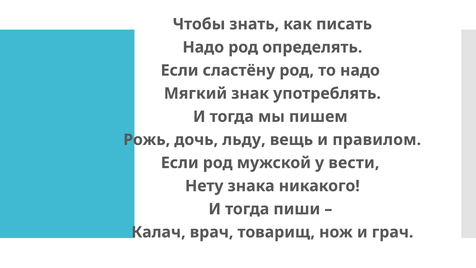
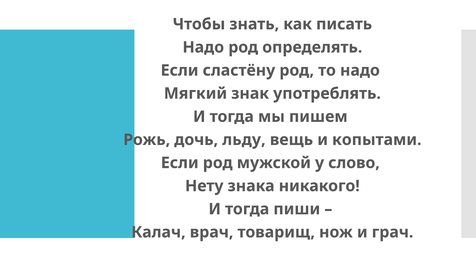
правилом: правилом -> копытами (377, 140)
вести: вести -> слово (354, 163)
